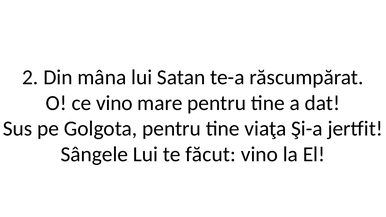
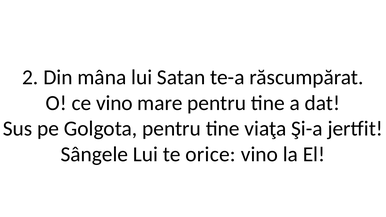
făcut: făcut -> orice (211, 154)
